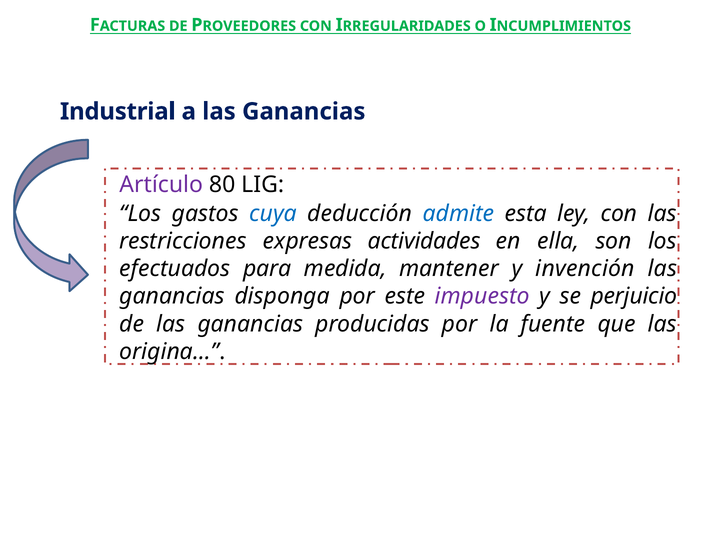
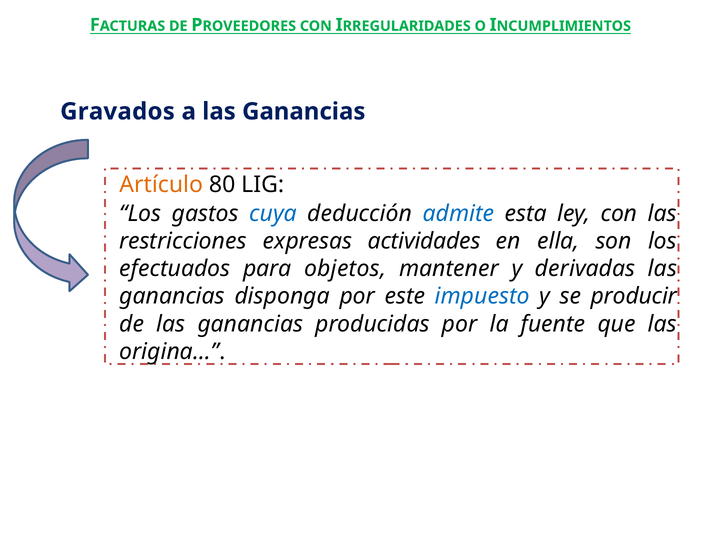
Industrial: Industrial -> Gravados (118, 111)
Artículo colour: purple -> orange (161, 185)
medida: medida -> objetos (345, 269)
invención: invención -> derivadas (585, 269)
impuesto colour: purple -> blue (482, 296)
perjuicio: perjuicio -> producir (634, 296)
